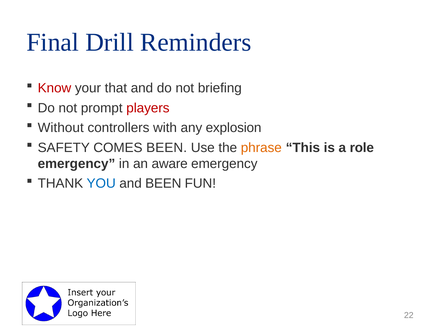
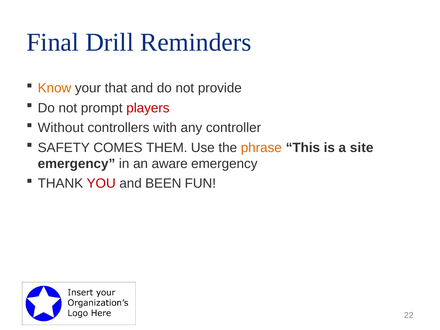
Know colour: red -> orange (54, 88)
briefing: briefing -> provide (220, 88)
explosion: explosion -> controller (234, 128)
COMES BEEN: BEEN -> THEM (167, 148)
role: role -> site (362, 148)
YOU colour: blue -> red (101, 184)
